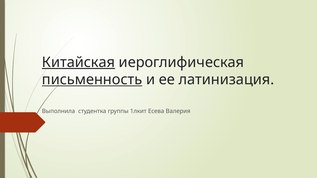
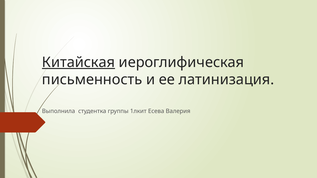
письменность underline: present -> none (92, 80)
